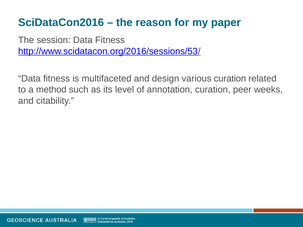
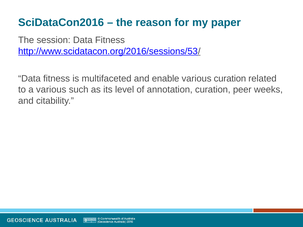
design: design -> enable (166, 79)
a method: method -> various (51, 90)
